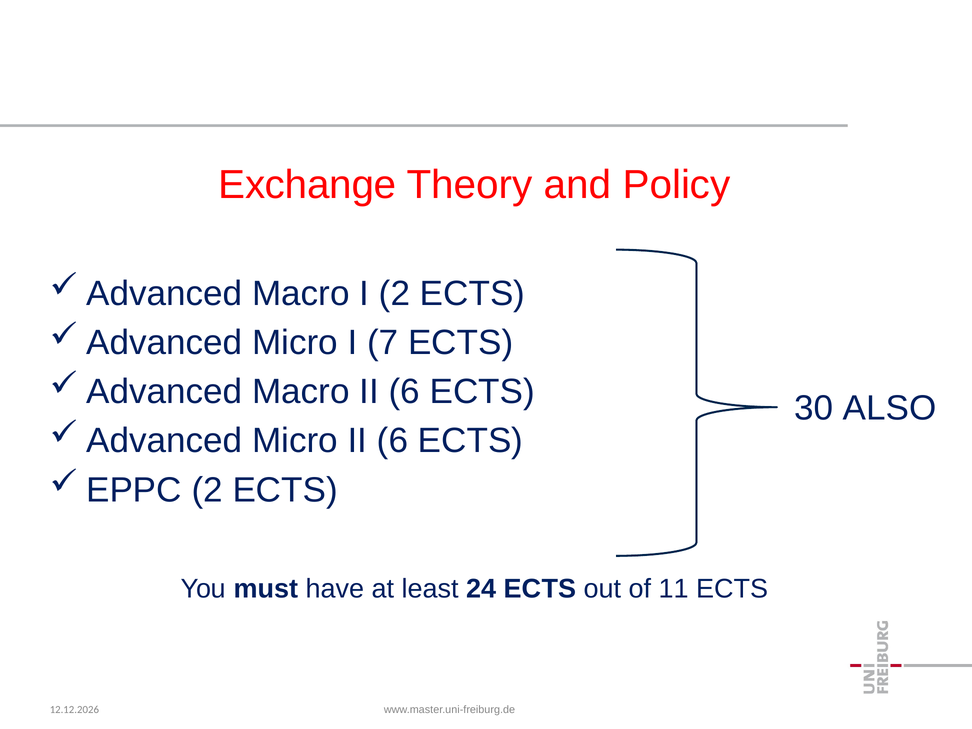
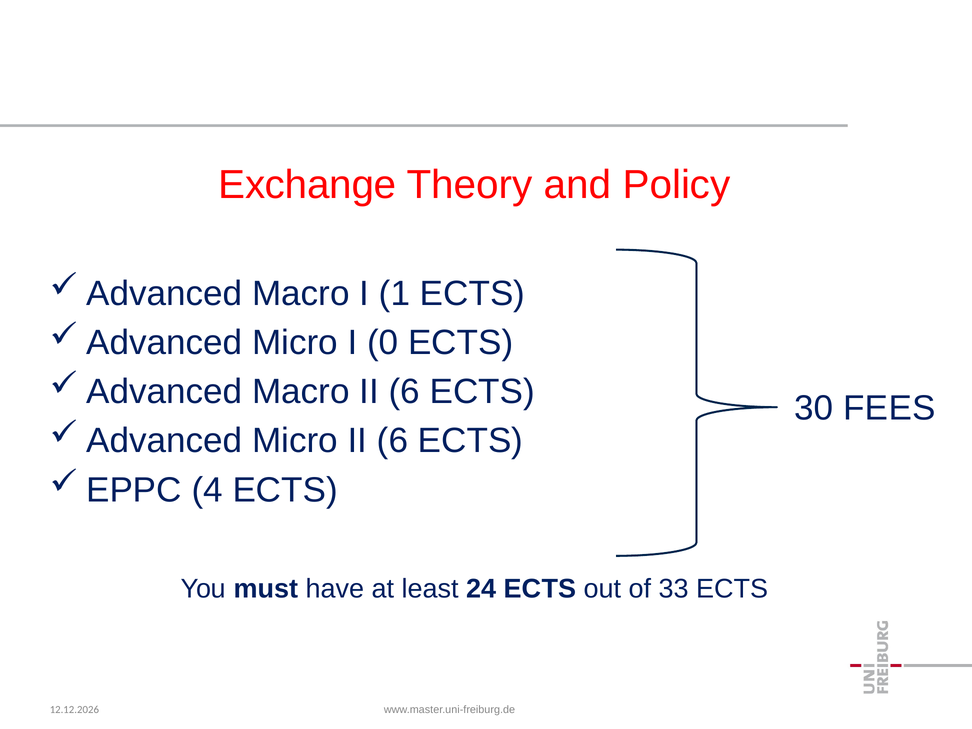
I 2: 2 -> 1 (394, 294)
7: 7 -> 0 (383, 343)
ALSO: ALSO -> FEES (889, 408)
2: 2 -> 4 (207, 490)
11: 11 -> 33 (674, 589)
